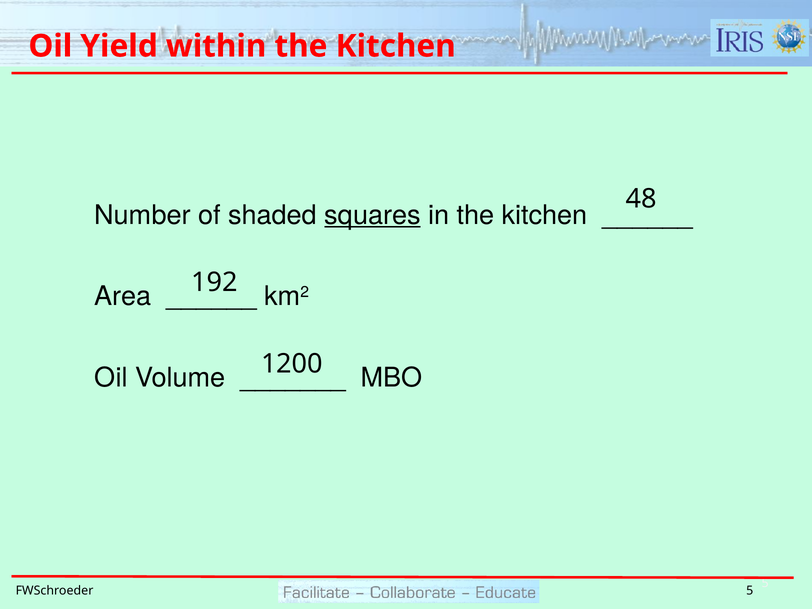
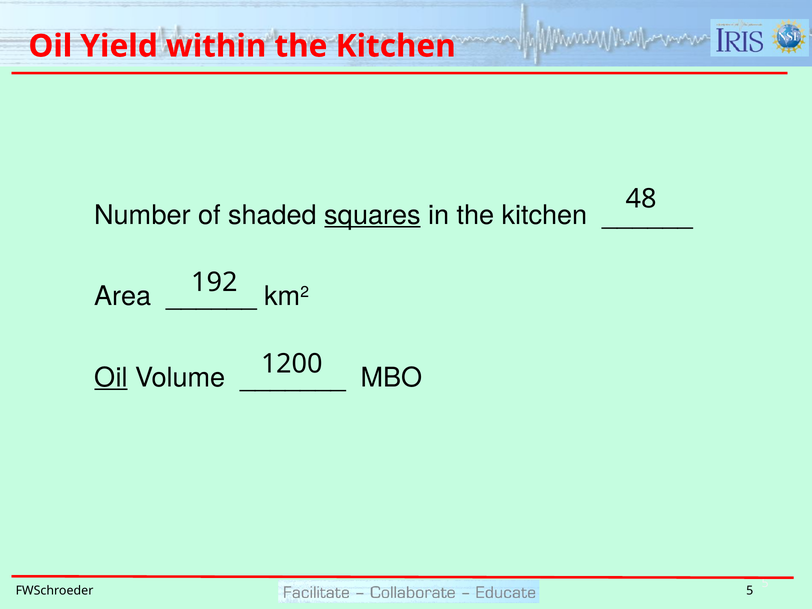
Oil underline: none -> present (111, 378)
